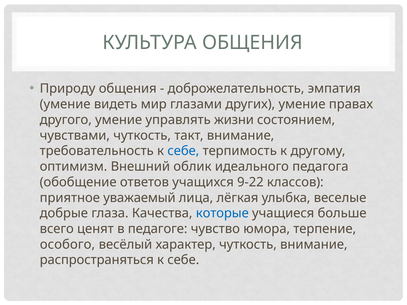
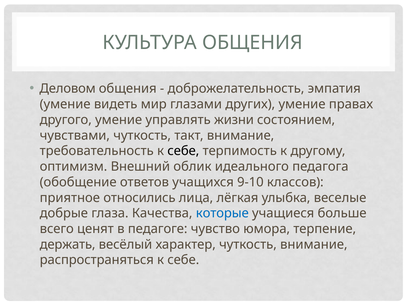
Природу: Природу -> Деловом (68, 89)
себе colour: blue -> black (183, 151)
9-22: 9-22 -> 9-10 (250, 182)
уважаемый: уважаемый -> относились (139, 198)
особого: особого -> держать (68, 245)
